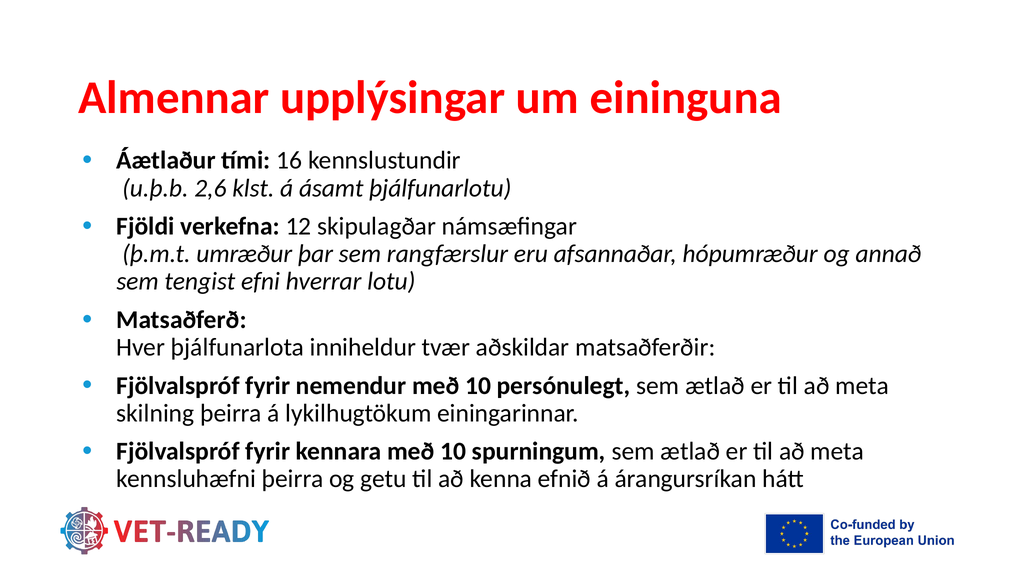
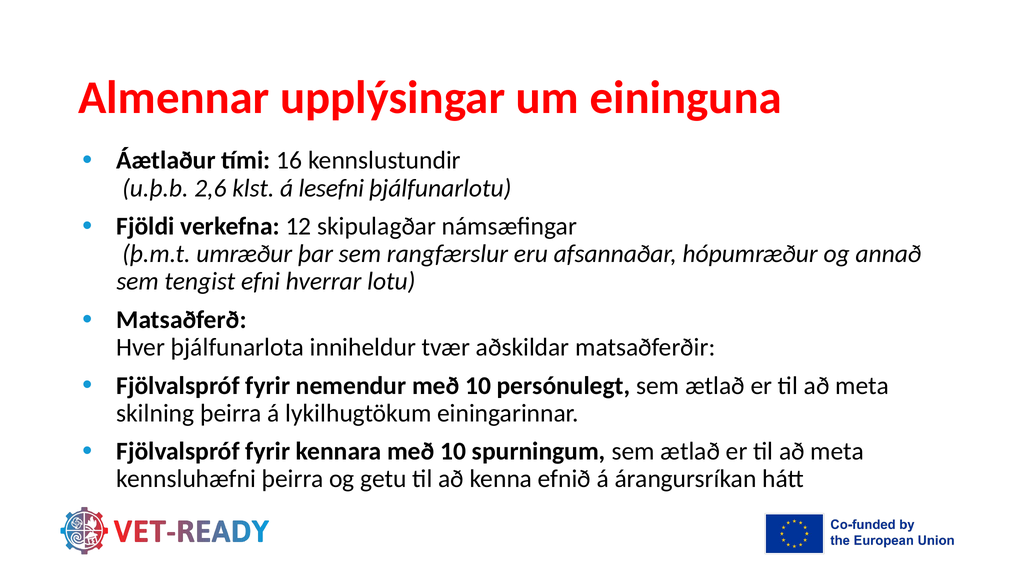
ásamt: ásamt -> lesefni (331, 188)
